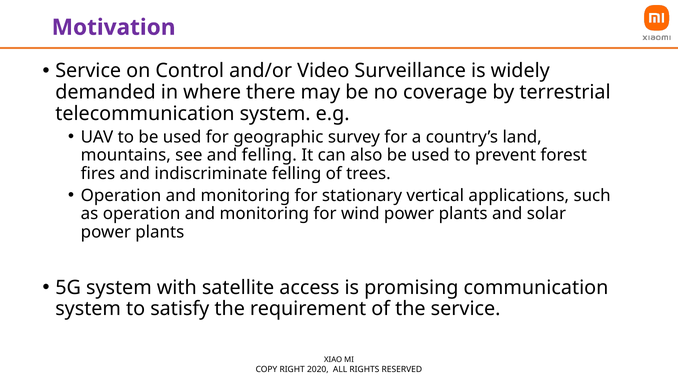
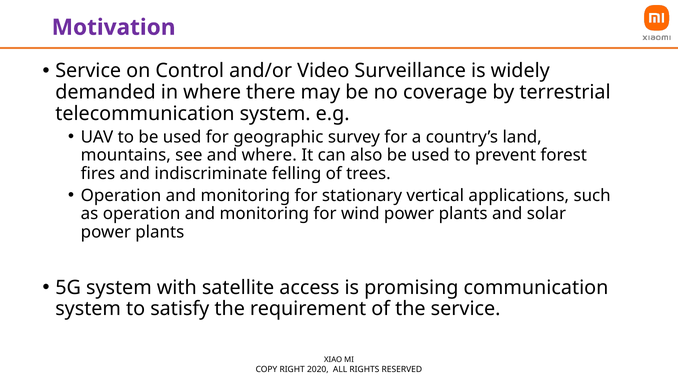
and felling: felling -> where (269, 155)
